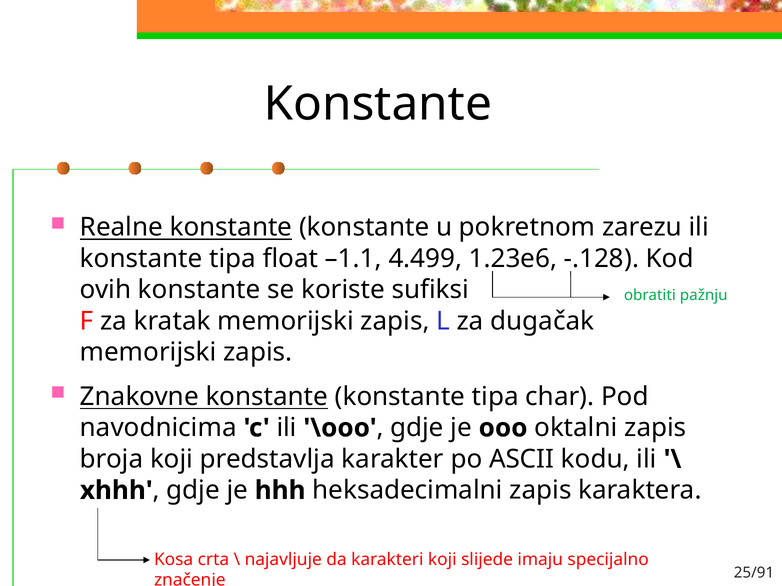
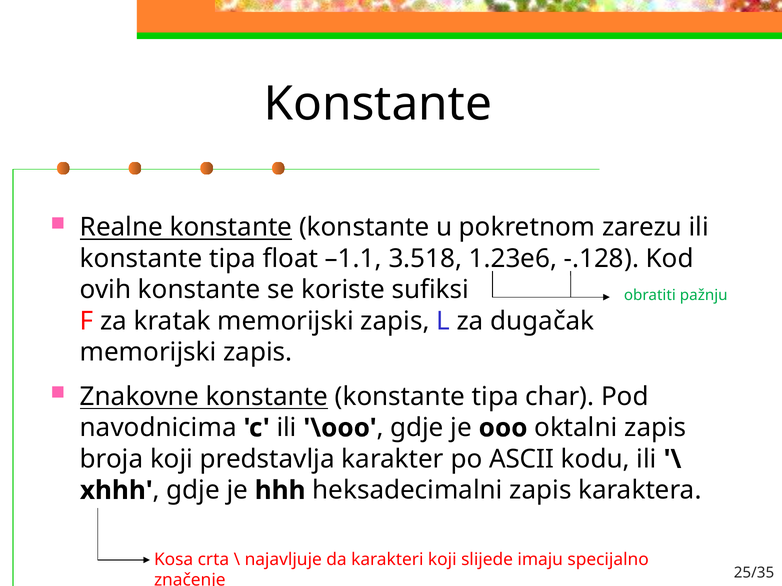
4.499: 4.499 -> 3.518 (425, 259)
25/91: 25/91 -> 25/35 (754, 573)
